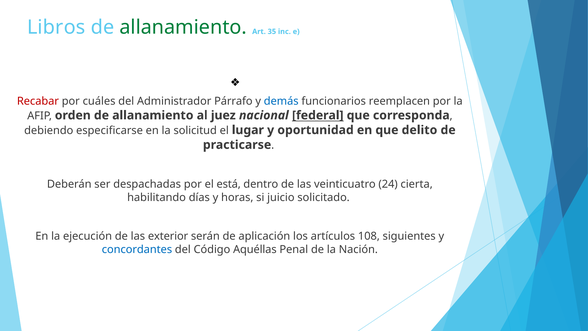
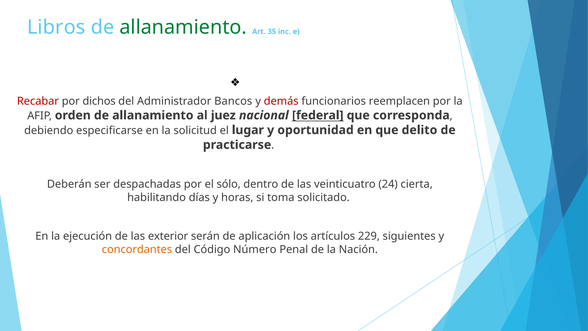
cuáles: cuáles -> dichos (99, 101)
Párrafo: Párrafo -> Bancos (233, 101)
demás colour: blue -> red (281, 101)
está: está -> sólo (229, 184)
juicio: juicio -> toma (281, 197)
108: 108 -> 229 (369, 236)
concordantes colour: blue -> orange (137, 249)
Aquéllas: Aquéllas -> Número (255, 249)
